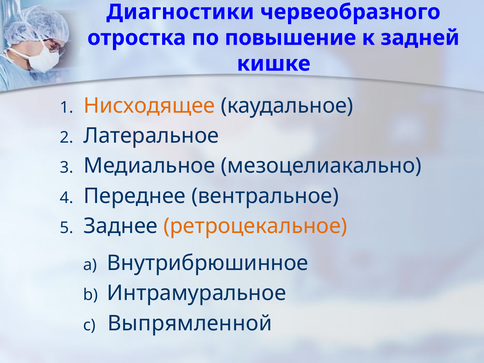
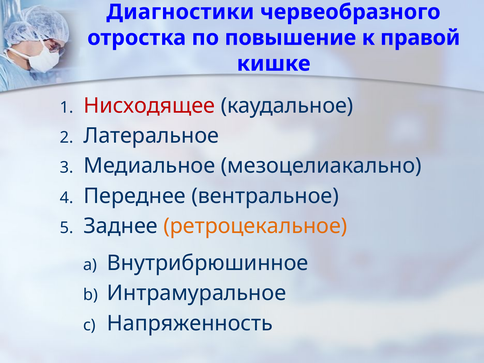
задней: задней -> правой (420, 38)
Нисходящее colour: orange -> red (149, 106)
Выпрямленной: Выпрямленной -> Напряженность (190, 323)
